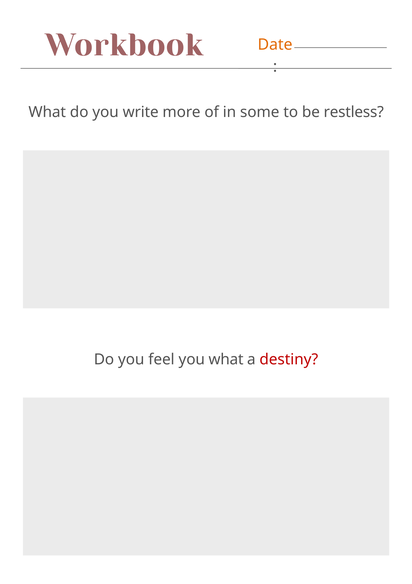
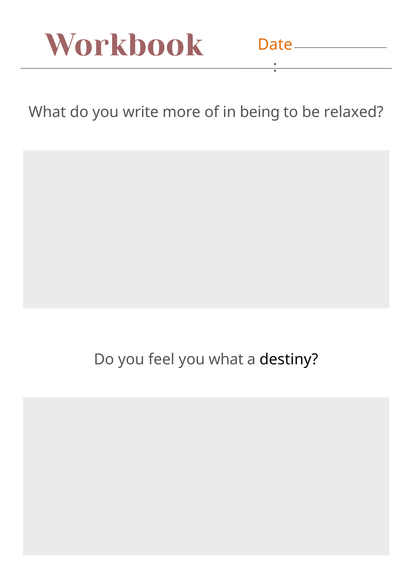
some: some -> being (260, 112)
restless: restless -> relaxed (354, 112)
destiny colour: red -> black (289, 359)
